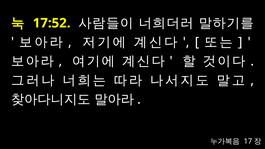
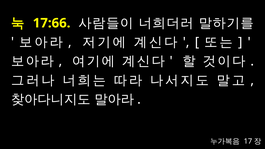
17:52: 17:52 -> 17:66 (52, 23)
